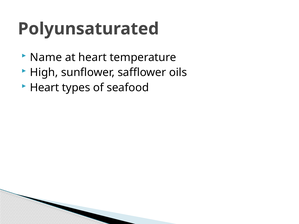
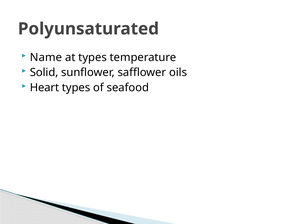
at heart: heart -> types (93, 57)
High: High -> Solid (44, 73)
